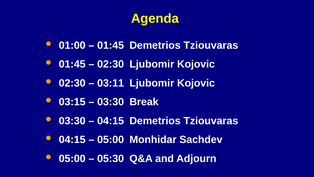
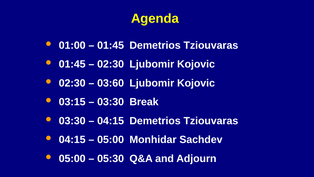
03:11: 03:11 -> 03:60 (111, 83)
